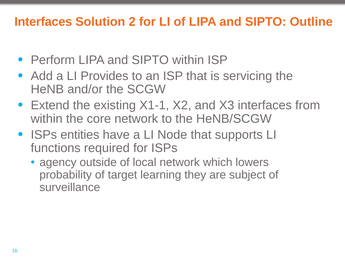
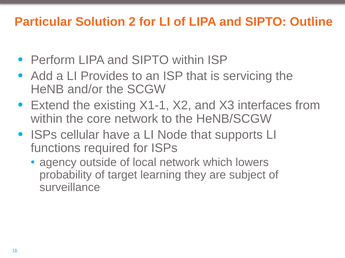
Interfaces: Interfaces -> Particular (43, 22)
entities: entities -> cellular (80, 135)
